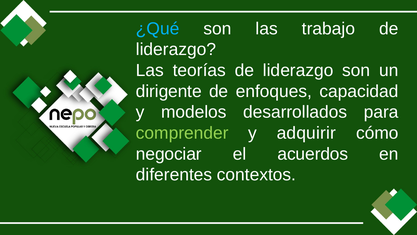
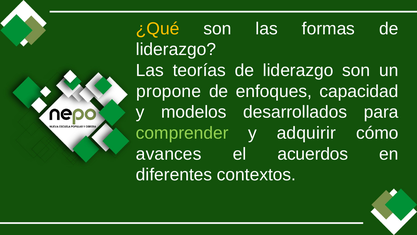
¿Qué colour: light blue -> yellow (158, 29)
trabajo: trabajo -> formas (328, 29)
dirigente: dirigente -> propone (169, 91)
negociar: negociar -> avances (169, 154)
